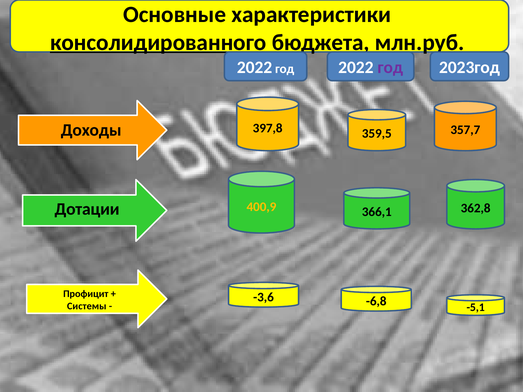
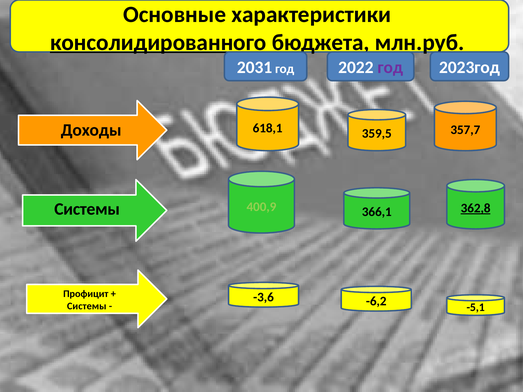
2022: 2022 -> 2031 (255, 68)
397,8: 397,8 -> 618,1 (268, 128)
400,9 colour: yellow -> light green (261, 207)
362,8 underline: none -> present (476, 208)
Дотации: Дотации -> Системы (87, 209)
-6,8: -6,8 -> -6,2 (376, 301)
